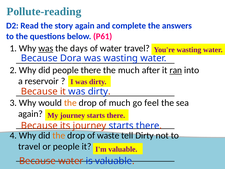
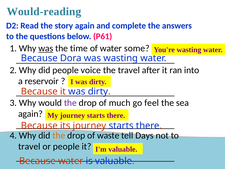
Pollute-reading: Pollute-reading -> Would-reading (44, 12)
days: days -> time (79, 48)
water travel: travel -> some (137, 48)
people there: there -> voice (91, 70)
the much: much -> travel (129, 70)
ran underline: present -> none (176, 70)
the colour: orange -> purple (70, 103)
tell Dirty: Dirty -> Days (144, 135)
